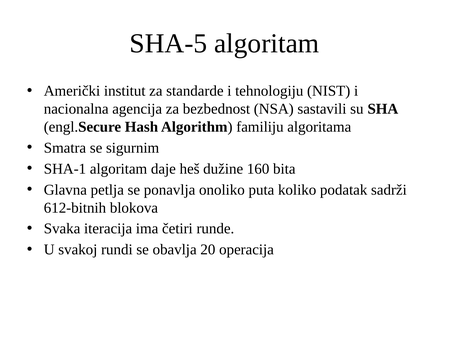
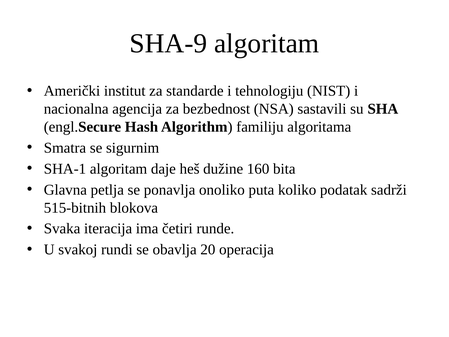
SHA-5: SHA-5 -> SHA-9 (168, 43)
612-bitnih: 612-bitnih -> 515-bitnih (75, 208)
